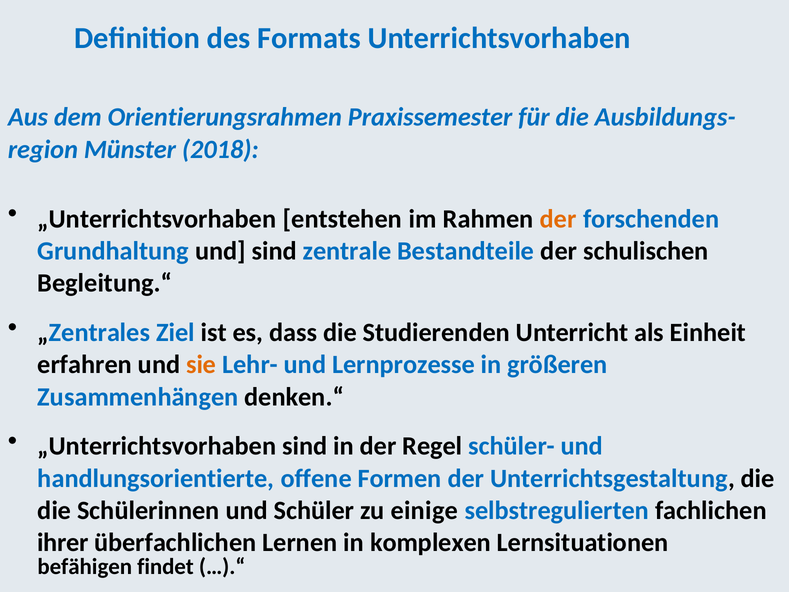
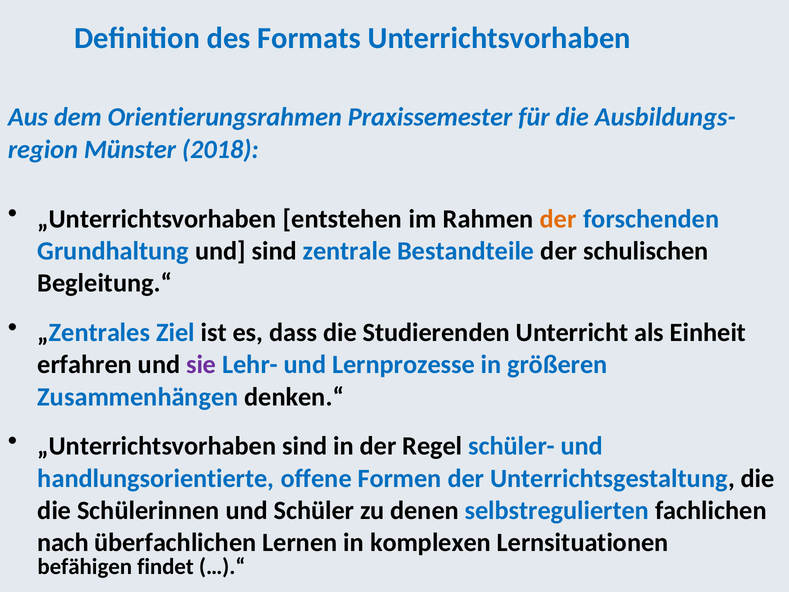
sie colour: orange -> purple (201, 365)
einige: einige -> denen (425, 510)
ihrer: ihrer -> nach (63, 542)
